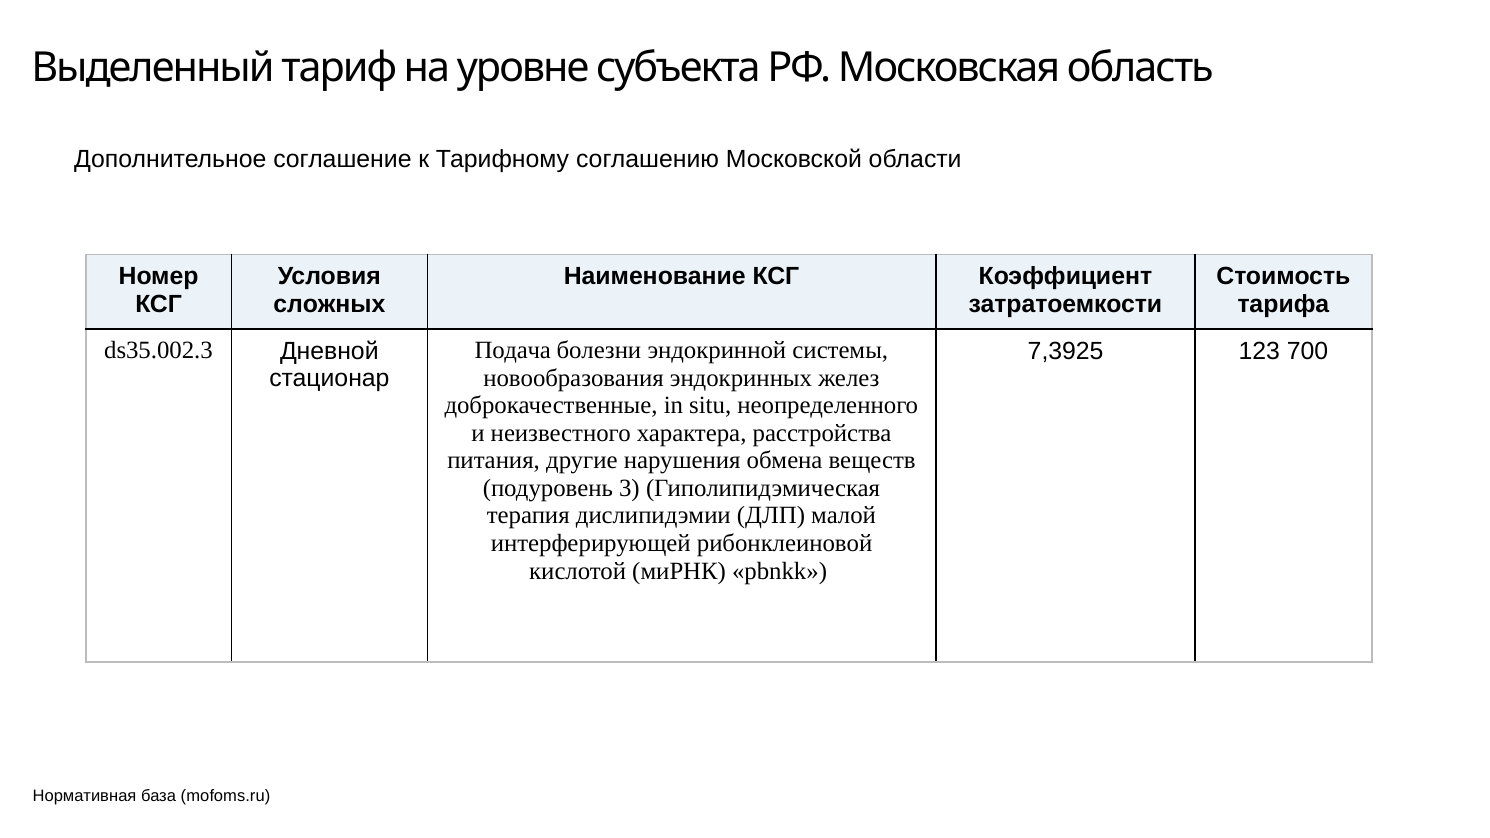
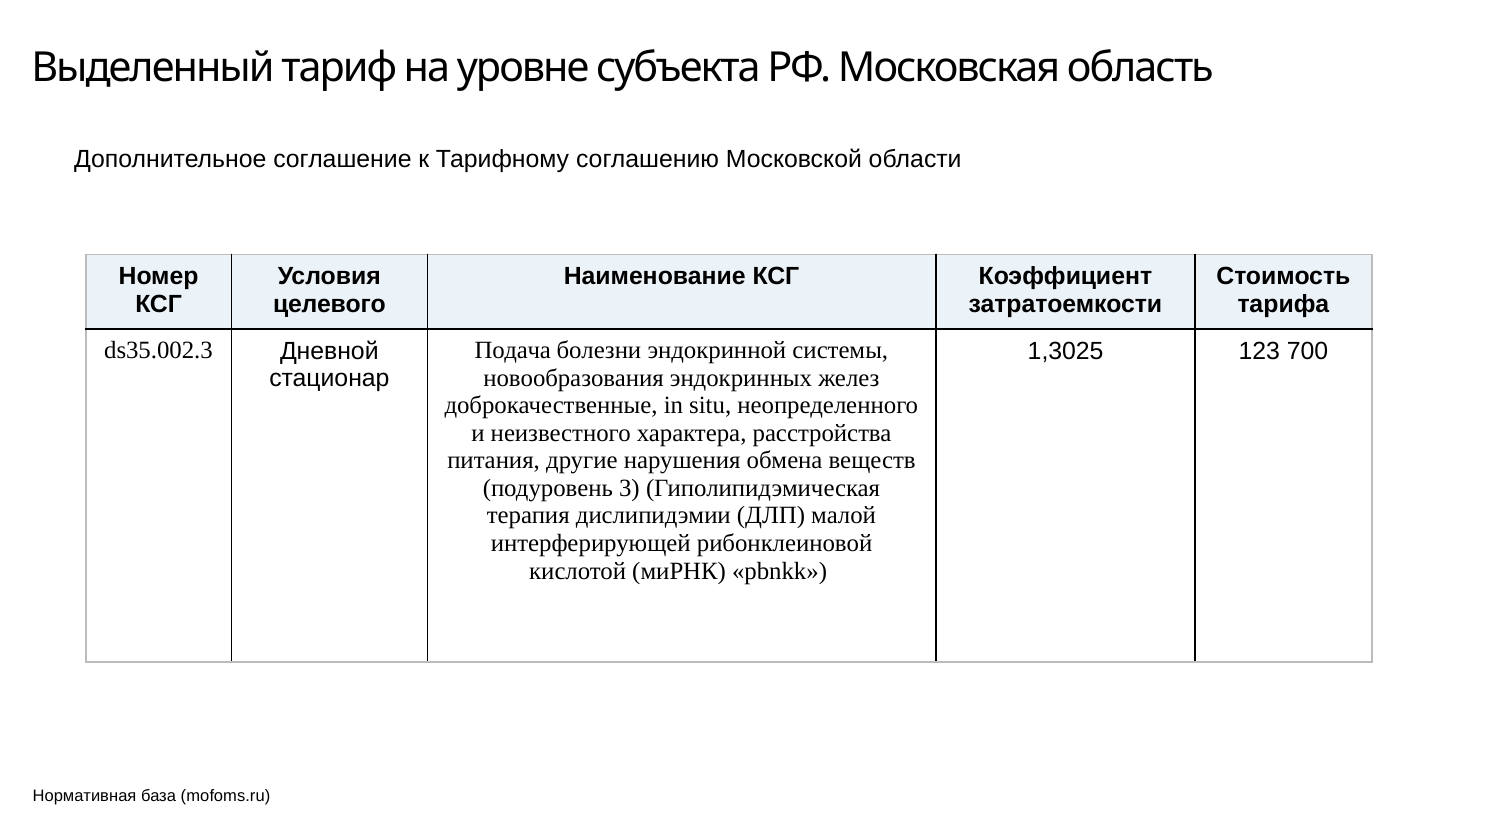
сложных: сложных -> целевого (329, 304)
7,3925: 7,3925 -> 1,3025 (1066, 351)
